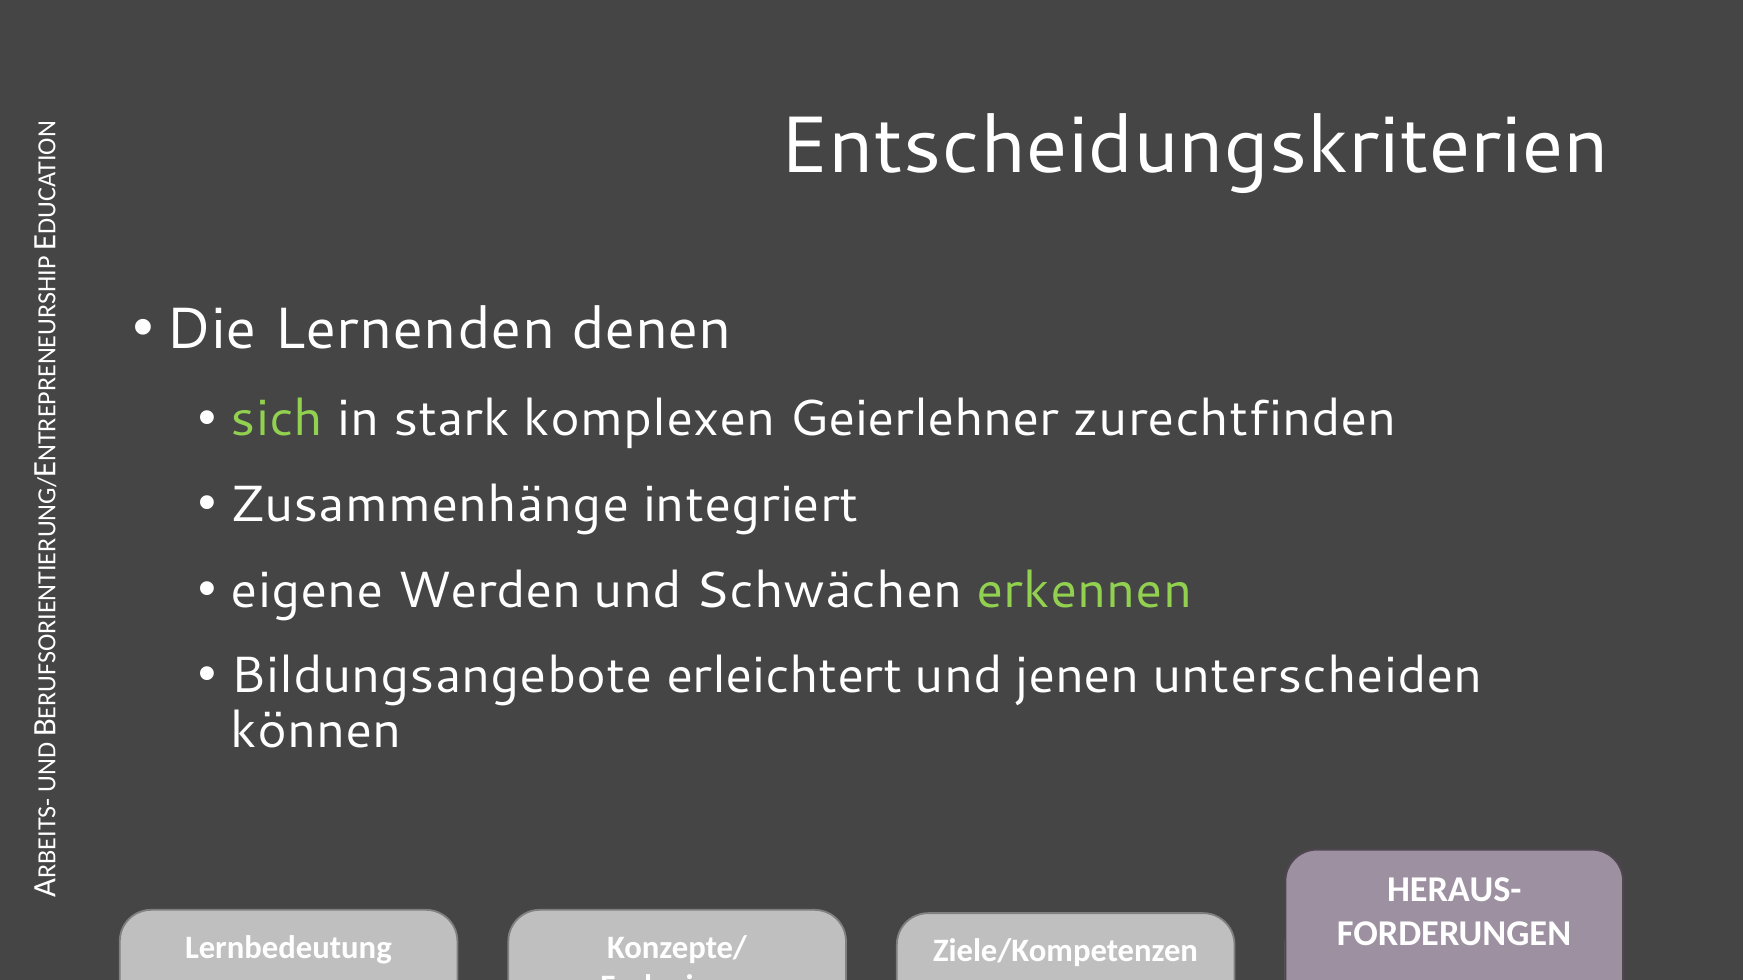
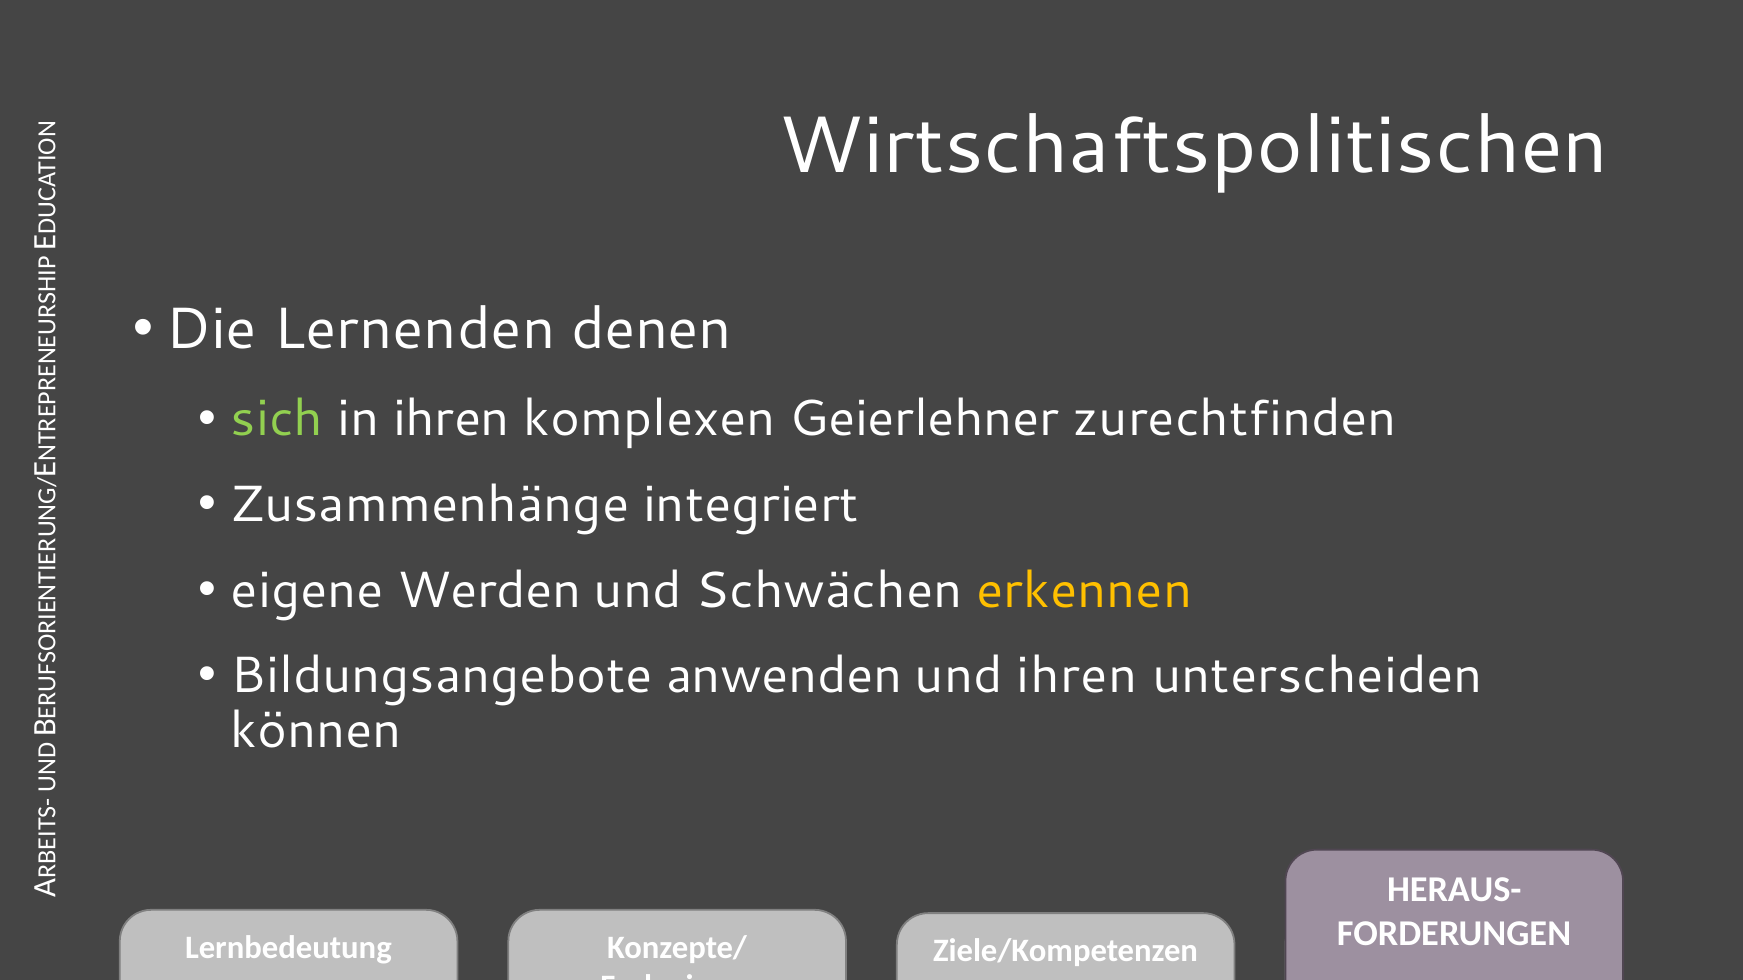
Entscheidungskriterien: Entscheidungskriterien -> Wirtschaftspolitischen (1194, 146)
in stark: stark -> ihren (452, 419)
erkennen colour: light green -> yellow (1084, 591)
erleichtert: erleichtert -> anwenden (784, 676)
und jenen: jenen -> ihren (1077, 676)
